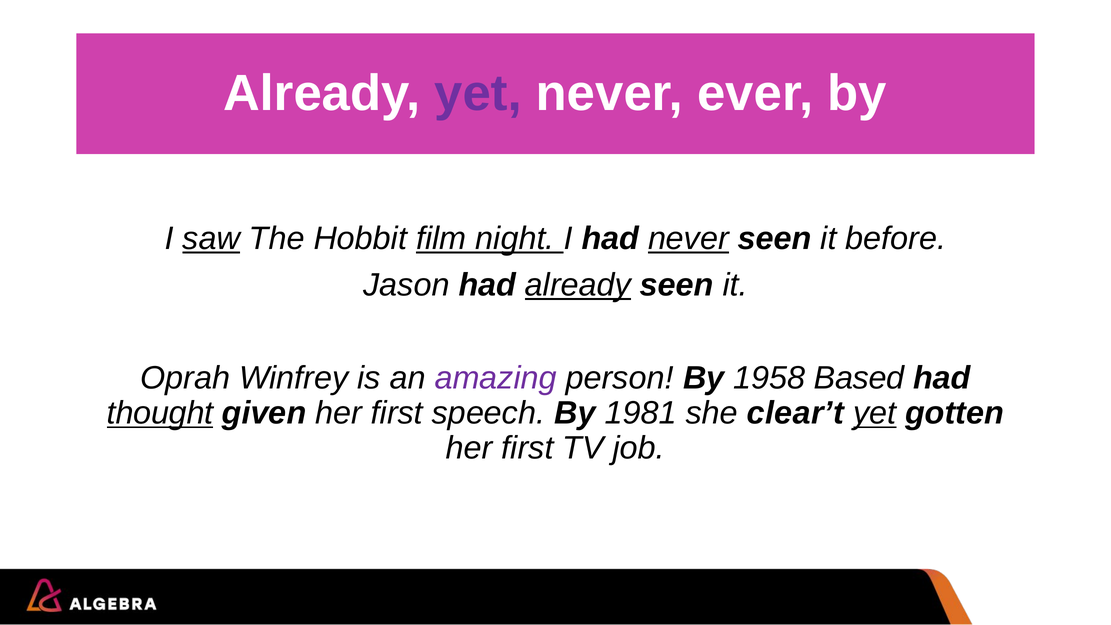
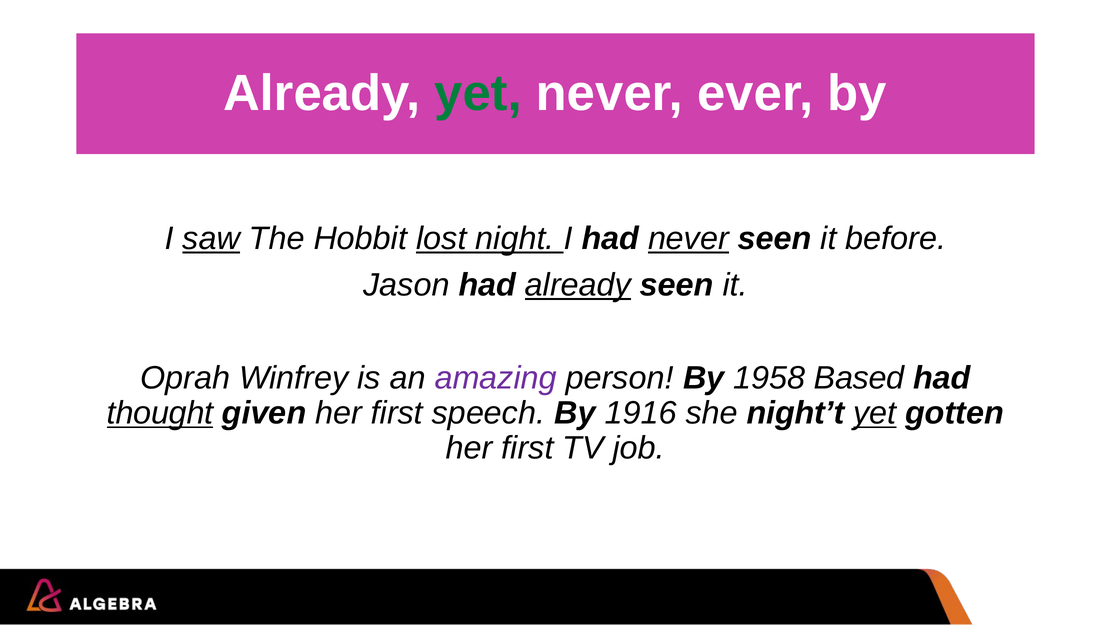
yet colour: purple -> green (478, 93)
film: film -> lost (441, 238)
1981: 1981 -> 1916 (641, 413)
clear’t: clear’t -> night’t (796, 413)
